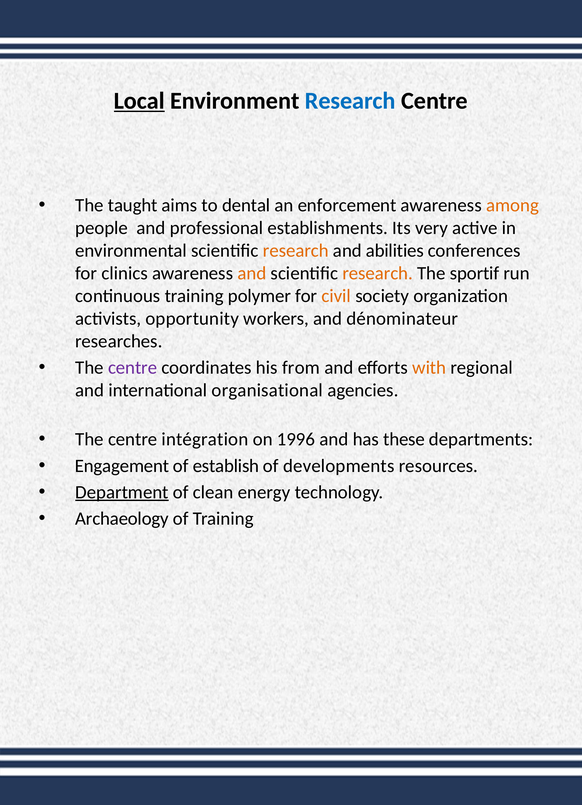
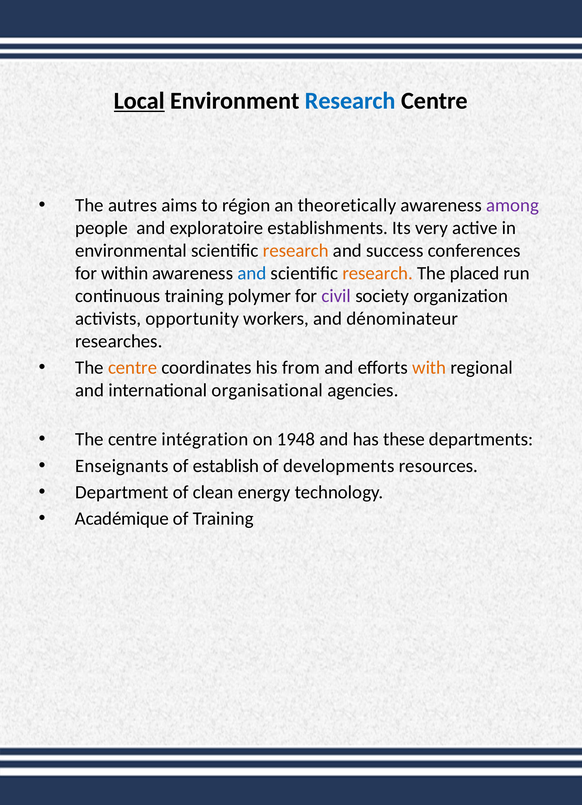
taught: taught -> autres (133, 205)
dental: dental -> région (246, 205)
enforcement: enforcement -> theoretically (347, 205)
among colour: orange -> purple (512, 205)
professional: professional -> exploratoire (217, 228)
abilities: abilities -> success (395, 251)
clinics: clinics -> within (125, 273)
and colour: orange -> blue (252, 273)
sportif: sportif -> placed (475, 273)
civil colour: orange -> purple (336, 296)
centre colour: purple -> orange (133, 368)
1996: 1996 -> 1948 (296, 439)
Engagement: Engagement -> Enseignants (122, 466)
Department underline: present -> none (122, 492)
Archaeology: Archaeology -> Académique (122, 519)
